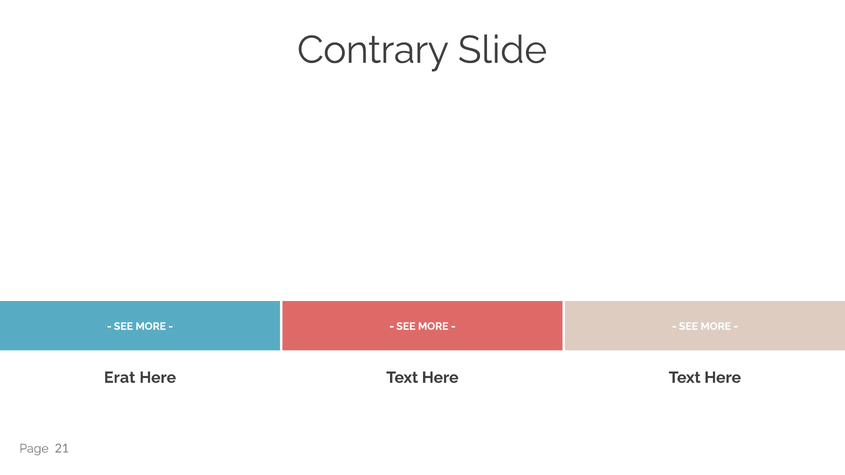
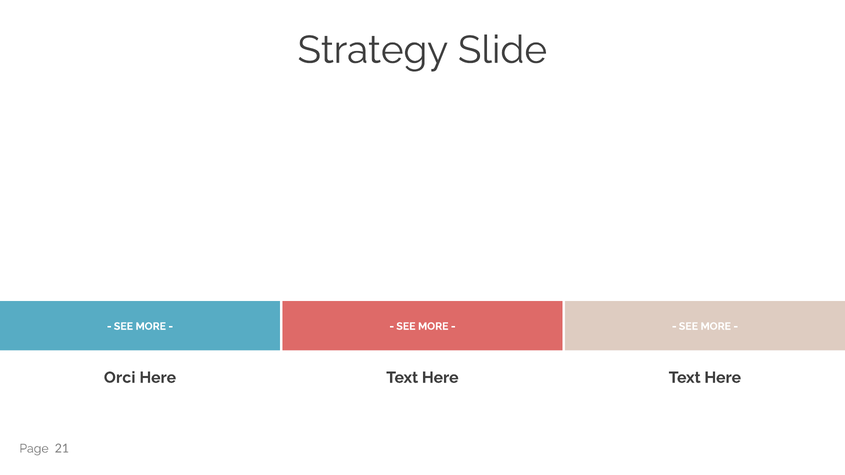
Contrary: Contrary -> Strategy (373, 50)
Erat: Erat -> Orci (120, 378)
